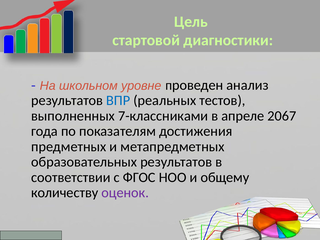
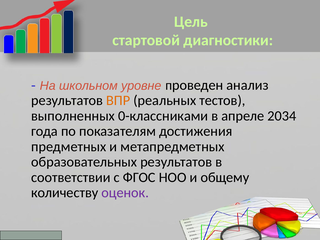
ВПР colour: blue -> orange (118, 100)
7-классниками: 7-классниками -> 0-классниками (163, 116)
2067: 2067 -> 2034 (282, 116)
